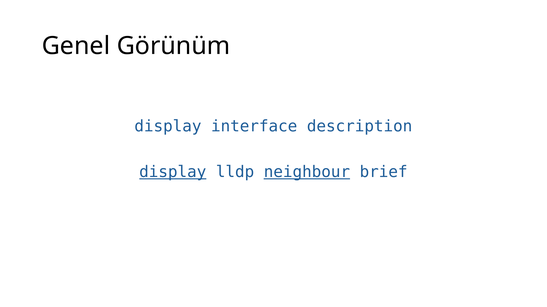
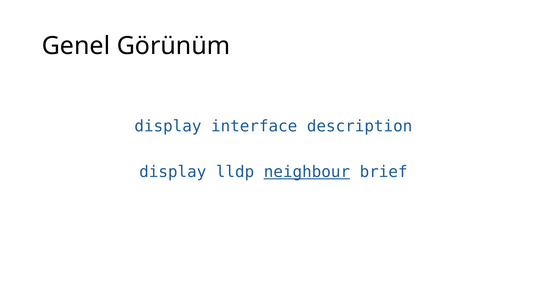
display underline: present -> none (173, 172)
